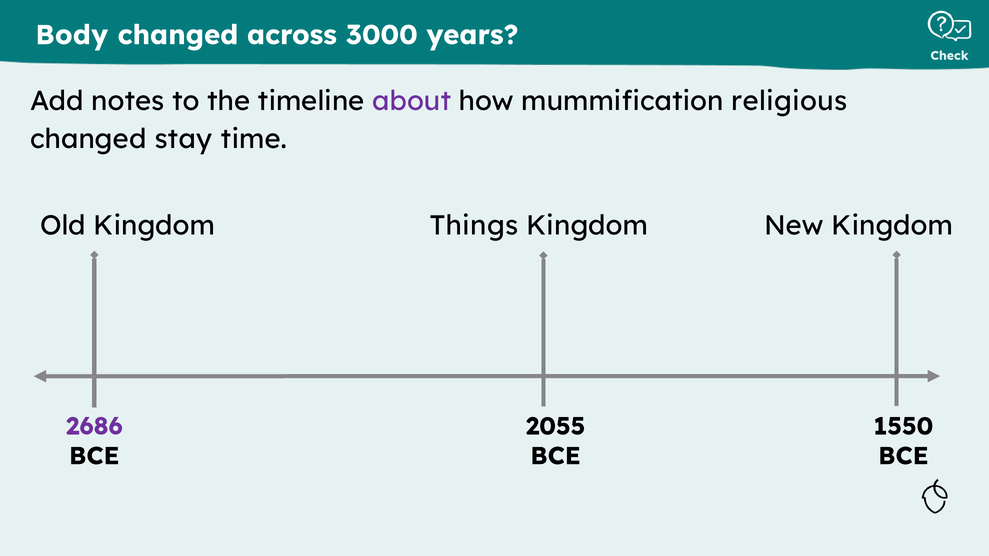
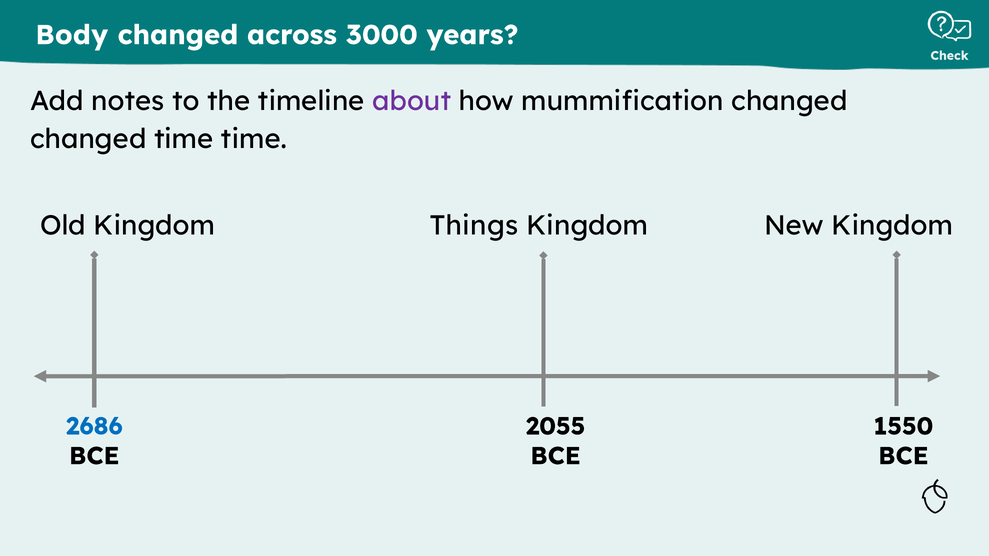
mummification religious: religious -> changed (789, 101)
changed stay: stay -> time (184, 139)
2686 colour: purple -> blue (94, 427)
